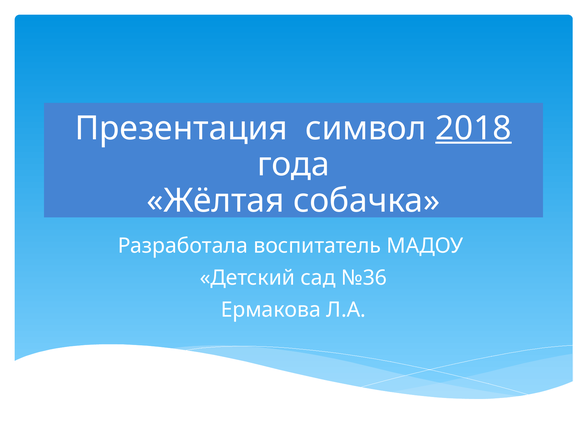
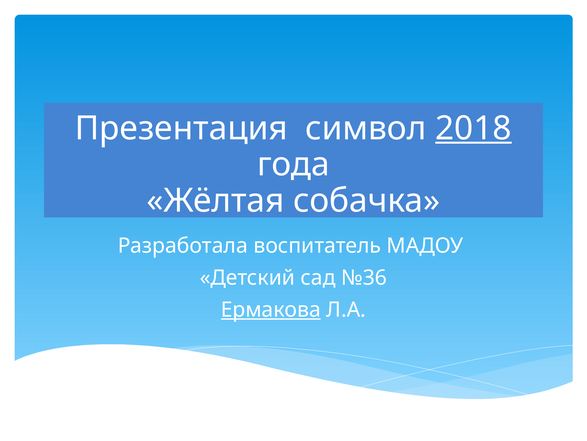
Ермакова underline: none -> present (271, 309)
